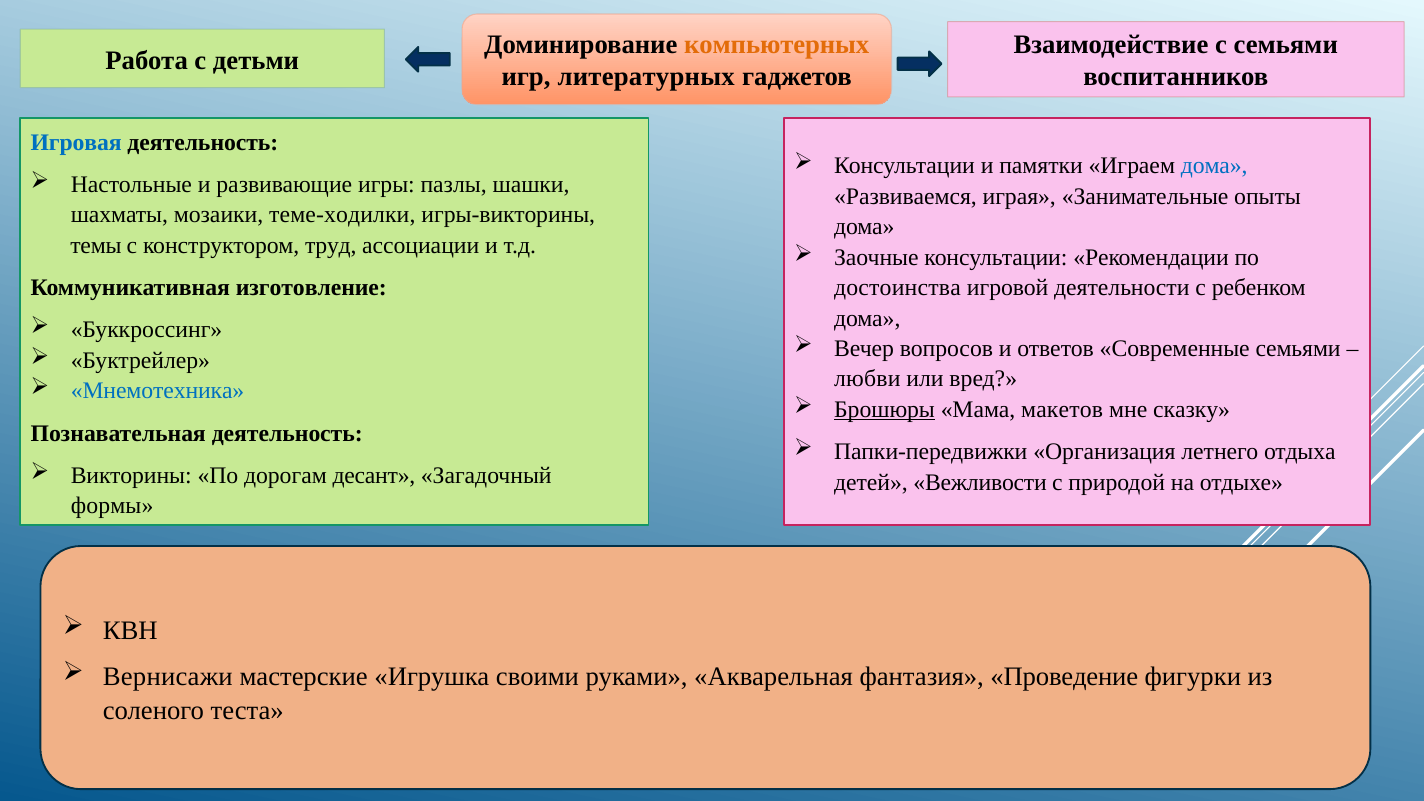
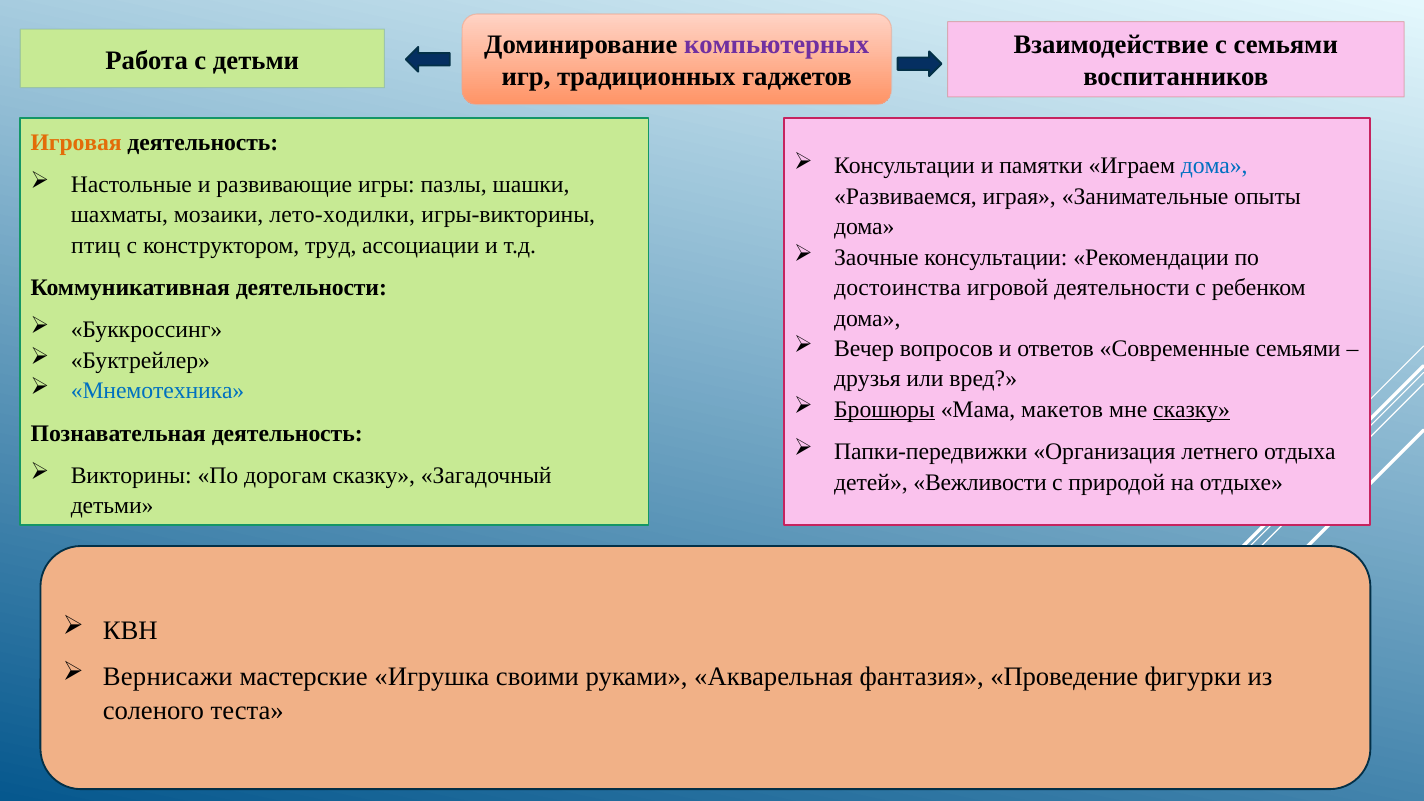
компьютерных colour: orange -> purple (777, 45)
литературных: литературных -> традиционных (646, 77)
Игровая colour: blue -> orange (76, 142)
теме-ходилки: теме-ходилки -> лето-ходилки (342, 215)
темы: темы -> птиц (96, 245)
Коммуникативная изготовление: изготовление -> деятельности (311, 288)
любви: любви -> друзья (867, 379)
сказку underline: none -> present (1192, 410)
дорогам десант: десант -> сказку (374, 476)
формы: формы -> детьми (112, 506)
